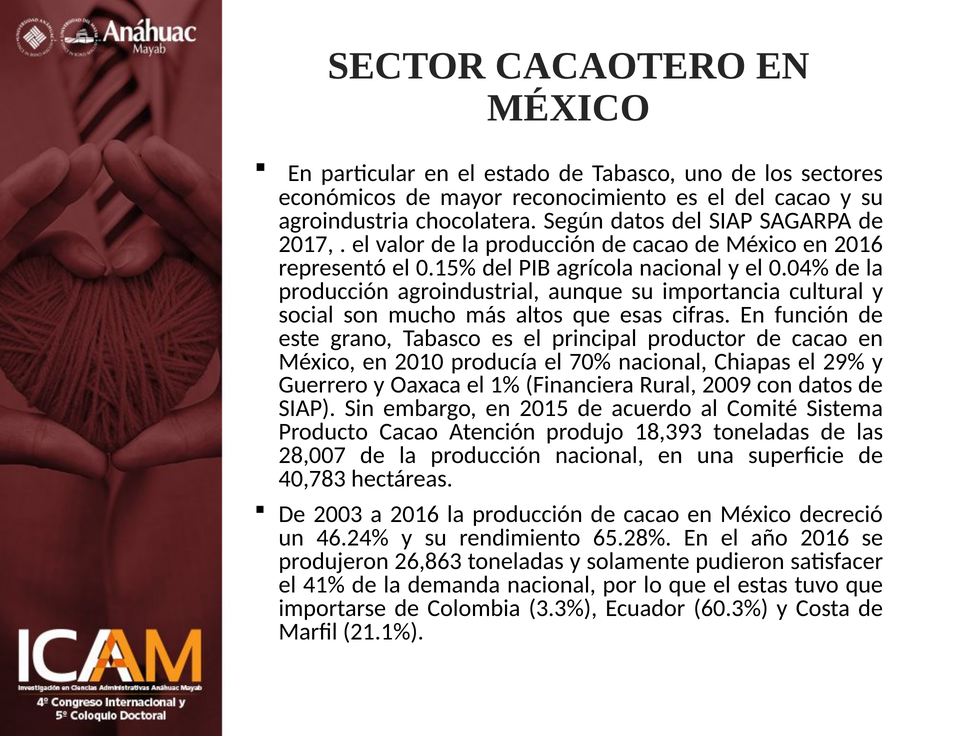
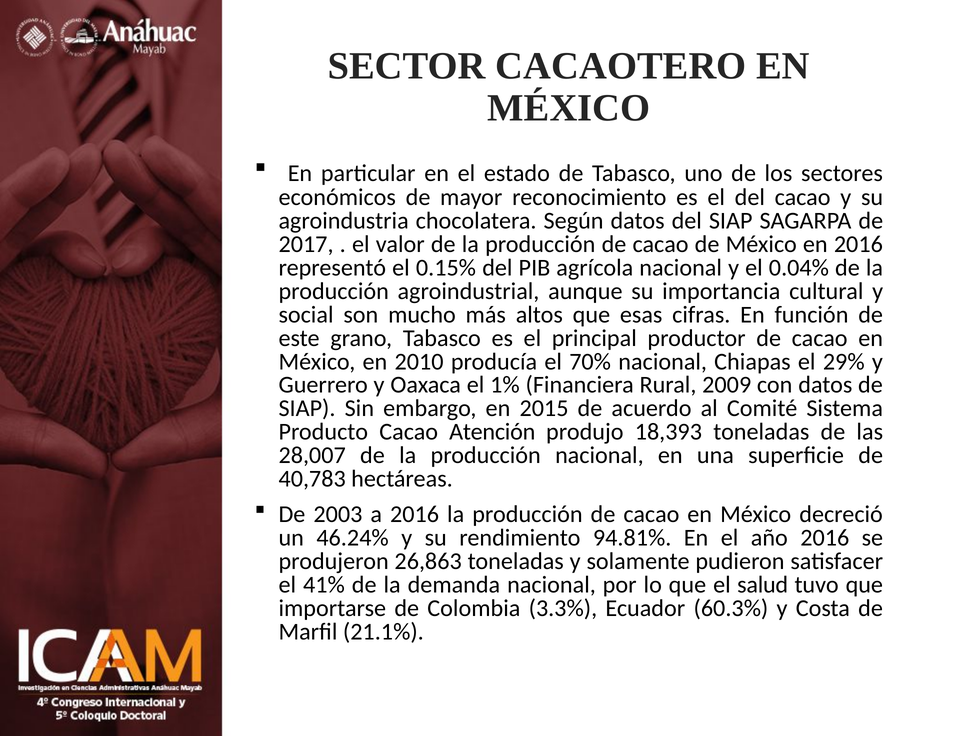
65.28%: 65.28% -> 94.81% (632, 538)
estas: estas -> salud (763, 585)
